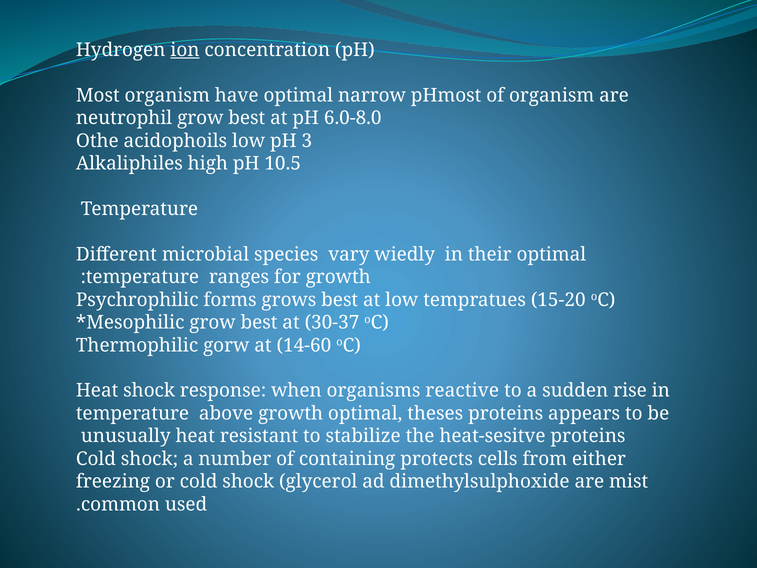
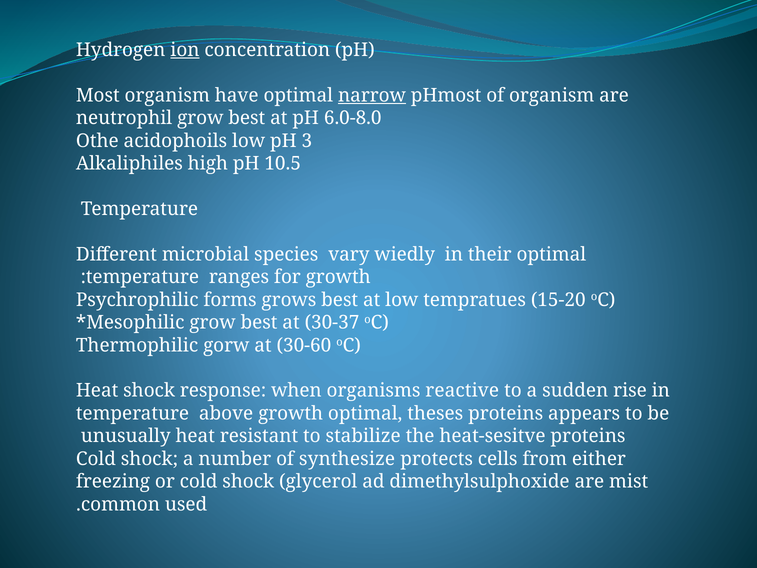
narrow underline: none -> present (372, 95)
14-60: 14-60 -> 30-60 (304, 345)
containing: containing -> synthesize (347, 459)
